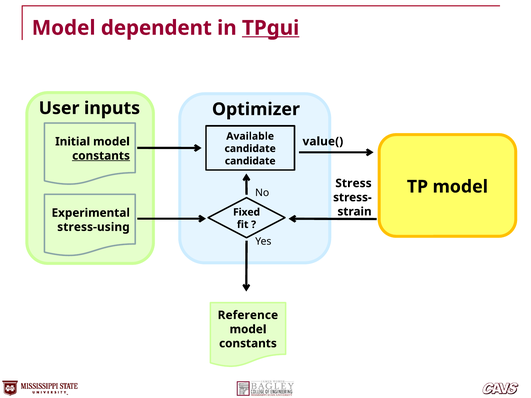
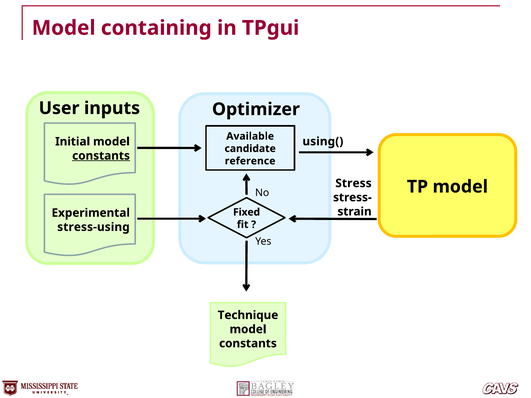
dependent: dependent -> containing (156, 28)
TPgui underline: present -> none (271, 28)
value(: value( -> using( (323, 142)
candidate: candidate -> reference (250, 161)
Reference: Reference -> Technique (248, 315)
